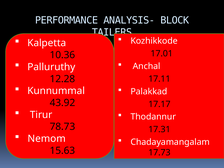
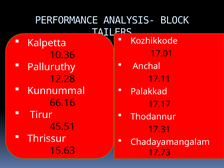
43.92: 43.92 -> 66.16 (62, 103)
78.73: 78.73 -> 45.51 (62, 127)
Nemom: Nemom -> Thrissur (47, 139)
